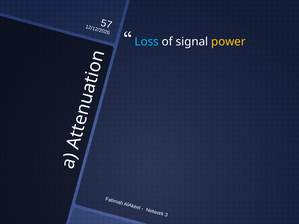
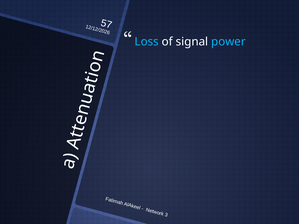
power colour: yellow -> light blue (228, 42)
